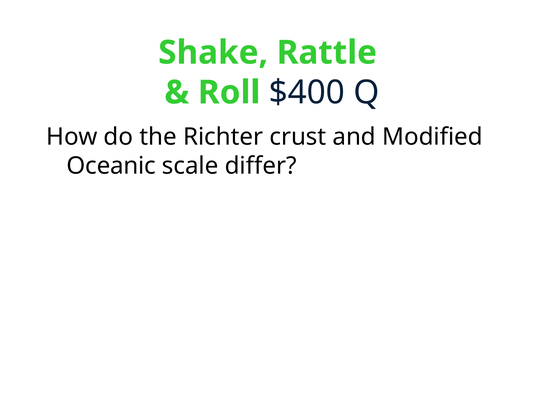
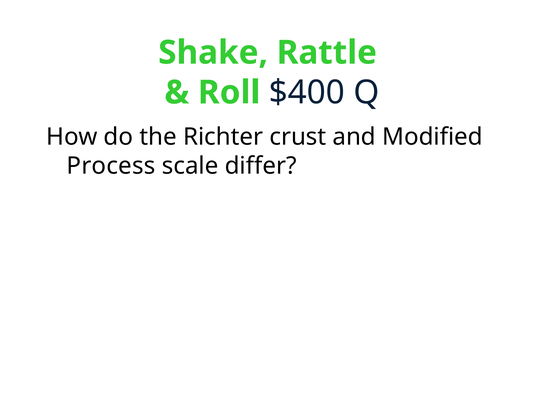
Oceanic: Oceanic -> Process (111, 166)
